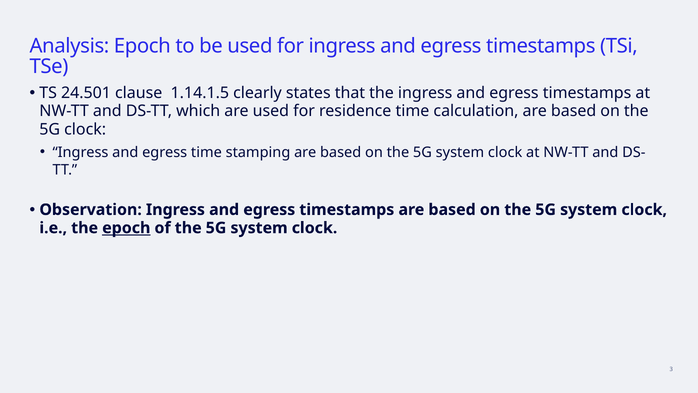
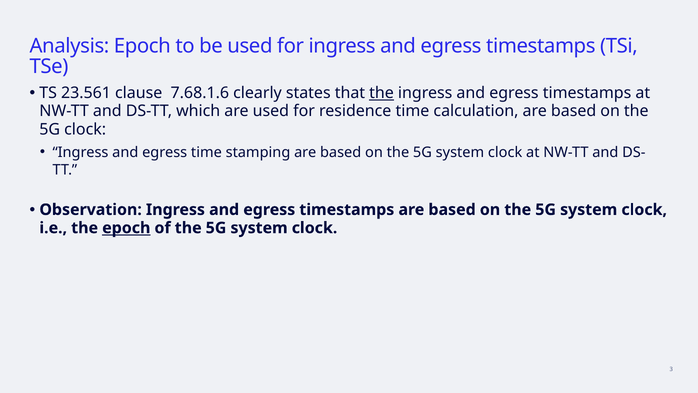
24.501: 24.501 -> 23.561 (86, 93)
1.14.1.5: 1.14.1.5 -> 7.68.1.6 (200, 93)
the underline: none -> present (382, 93)
